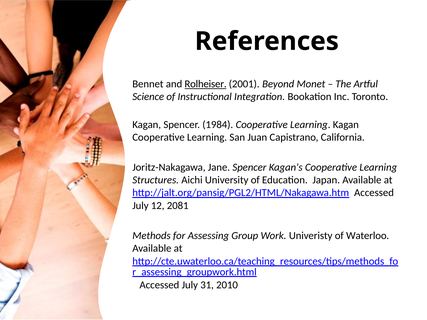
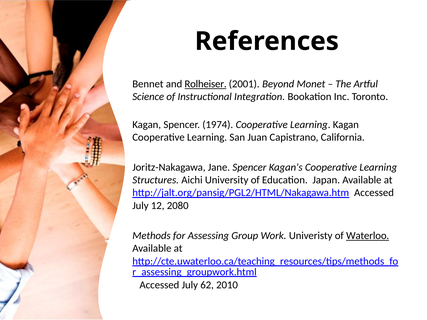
1984: 1984 -> 1974 (218, 125)
2081: 2081 -> 2080 (178, 206)
Waterloo underline: none -> present (368, 236)
31: 31 -> 62 (207, 285)
